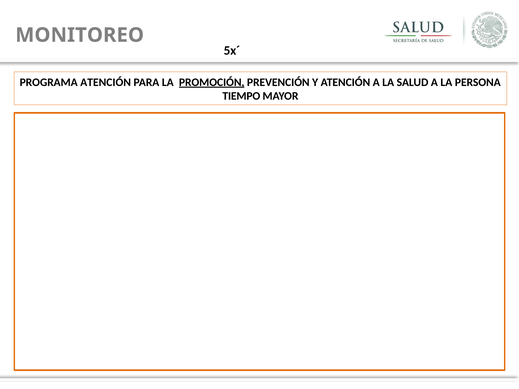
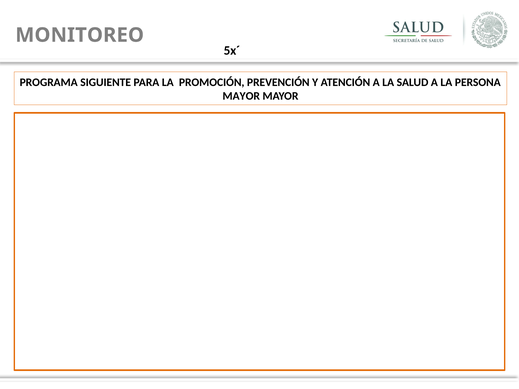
PROGRAMA ATENCIÓN: ATENCIÓN -> SIGUIENTE (106, 82)
PROMOCIÓN underline: present -> none (212, 82)
TIEMPO: TIEMPO -> MAYOR (241, 96)
